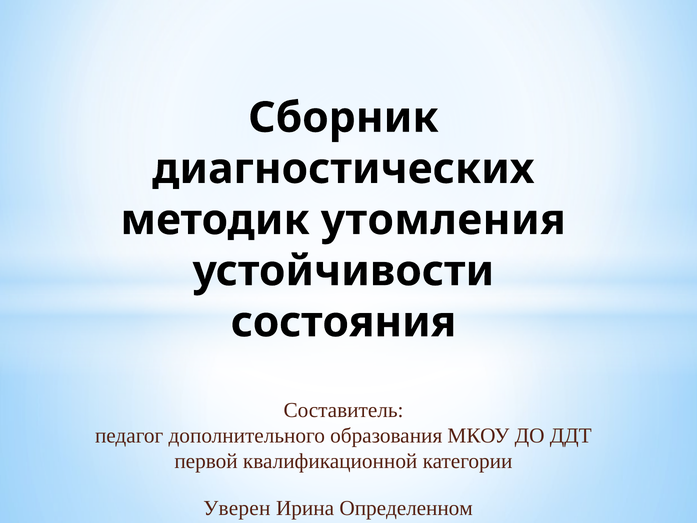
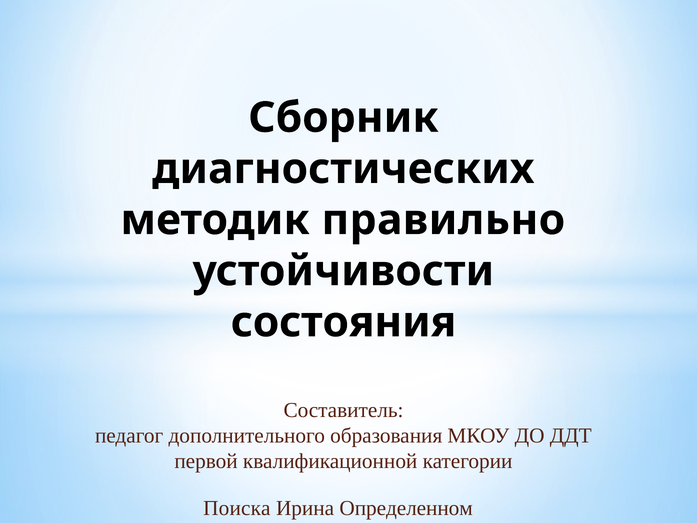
утомления: утомления -> правильно (443, 220)
Уверен: Уверен -> Поиска (237, 508)
